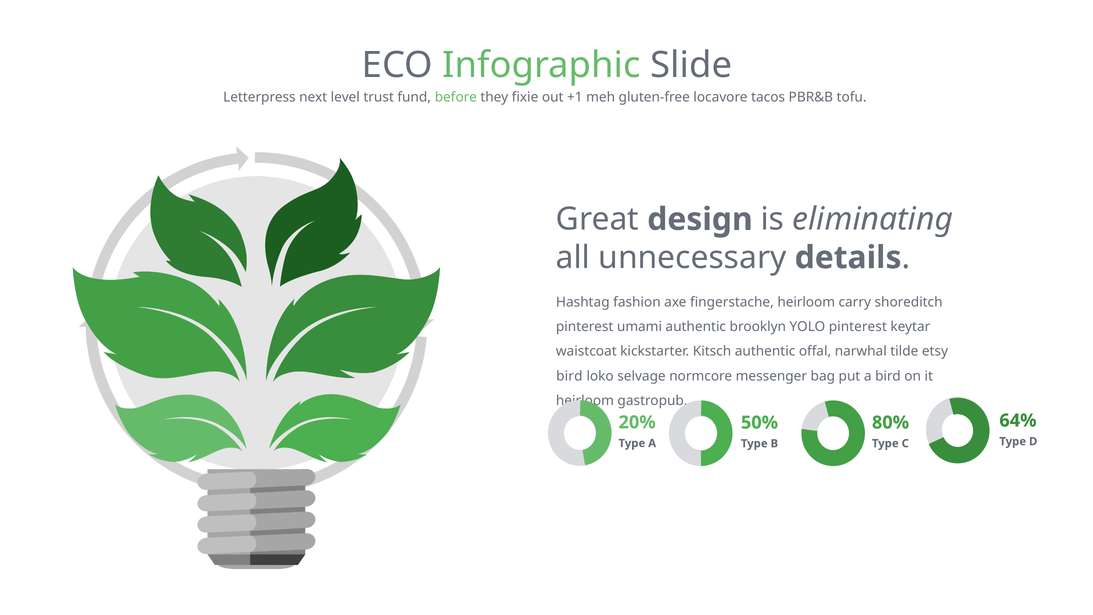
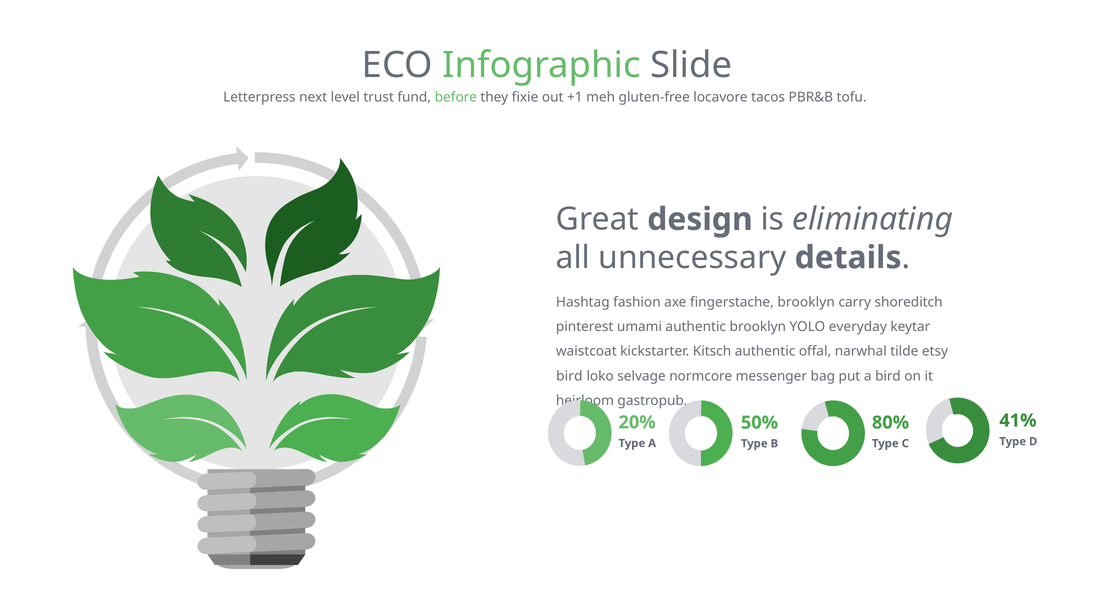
fingerstache heirloom: heirloom -> brooklyn (806, 302)
YOLO pinterest: pinterest -> everyday (858, 327)
64%: 64% -> 41% (1018, 420)
